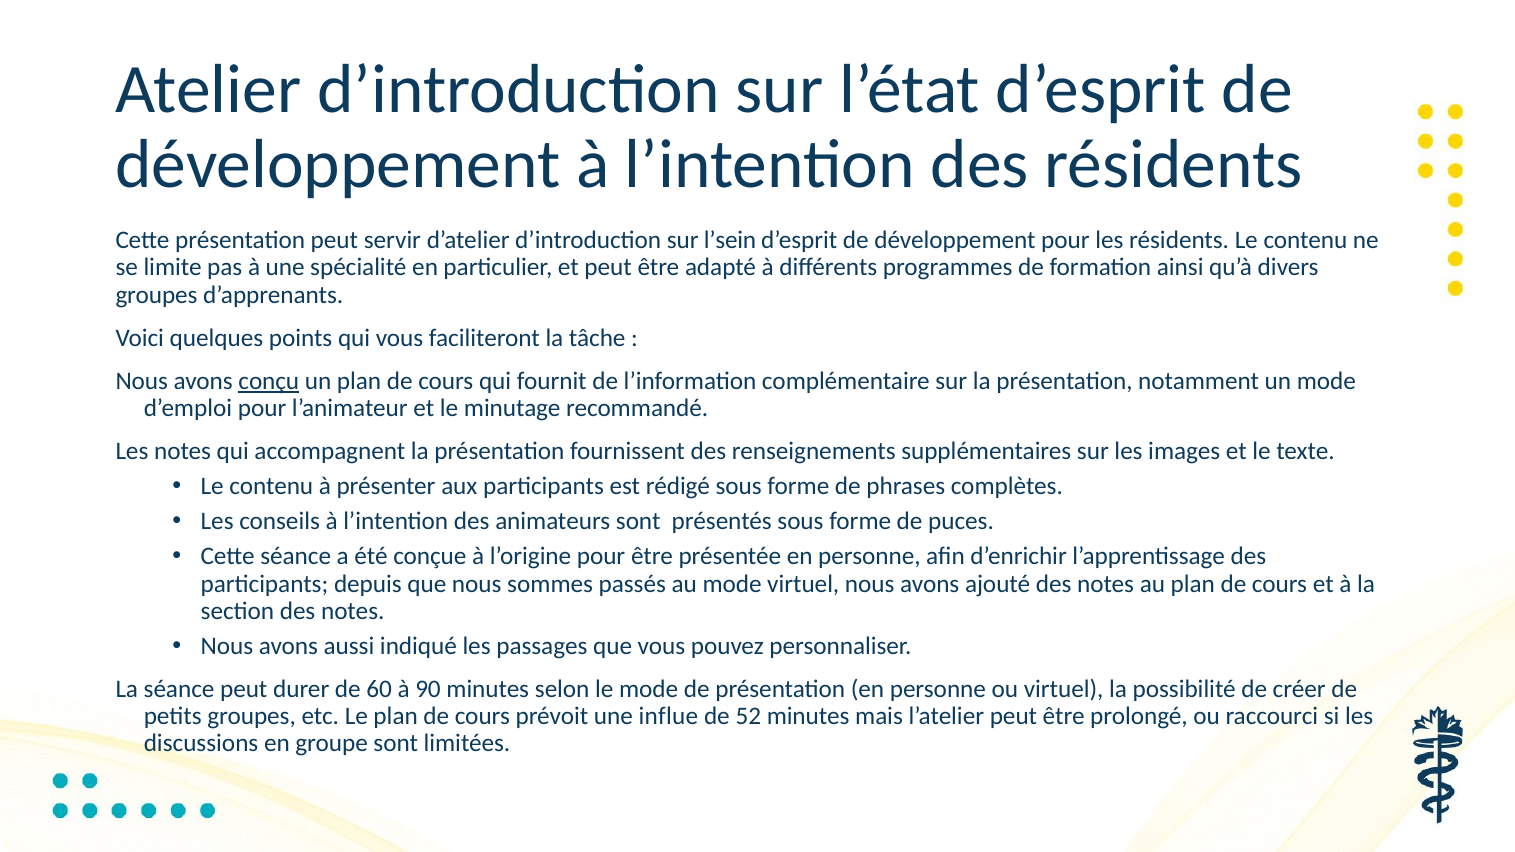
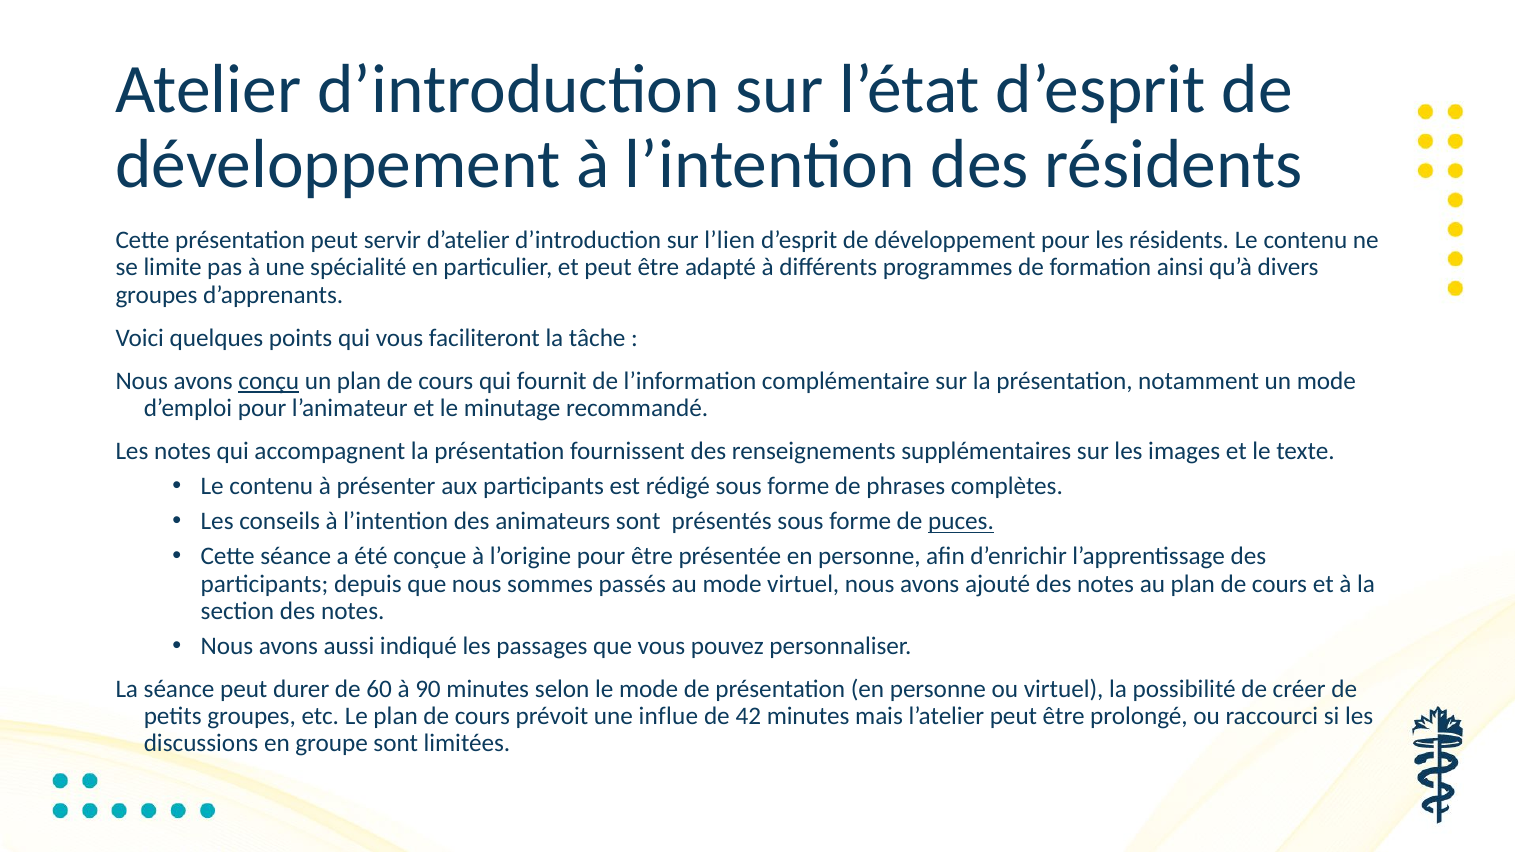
l’sein: l’sein -> l’lien (730, 240)
puces underline: none -> present (961, 522)
52: 52 -> 42 (748, 717)
